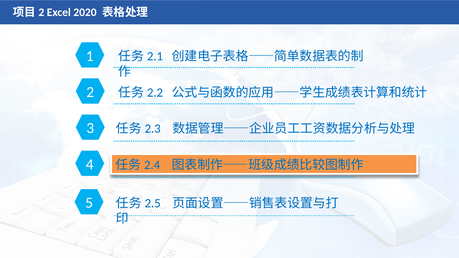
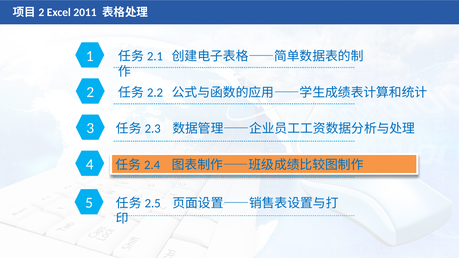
2020: 2020 -> 2011 (85, 13)
